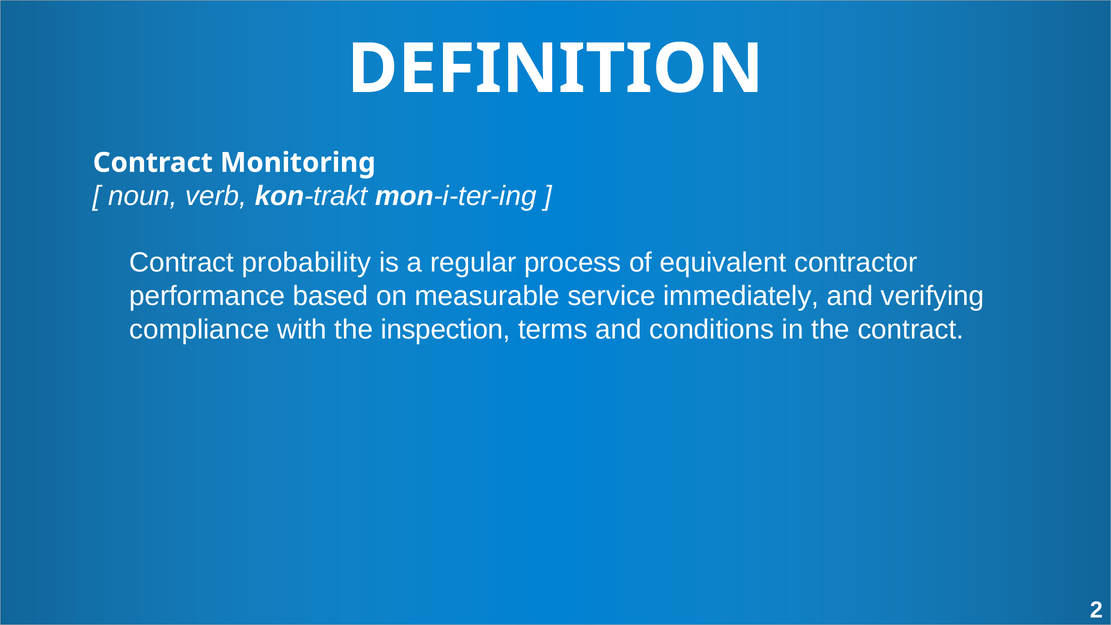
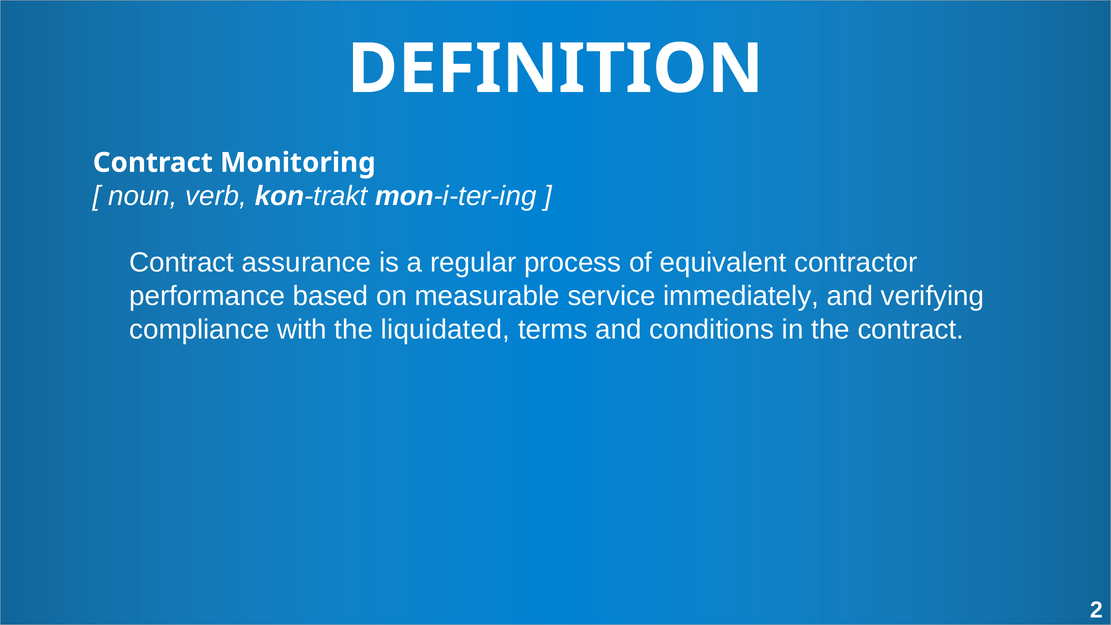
probability: probability -> assurance (306, 263)
inspection: inspection -> liquidated (445, 329)
